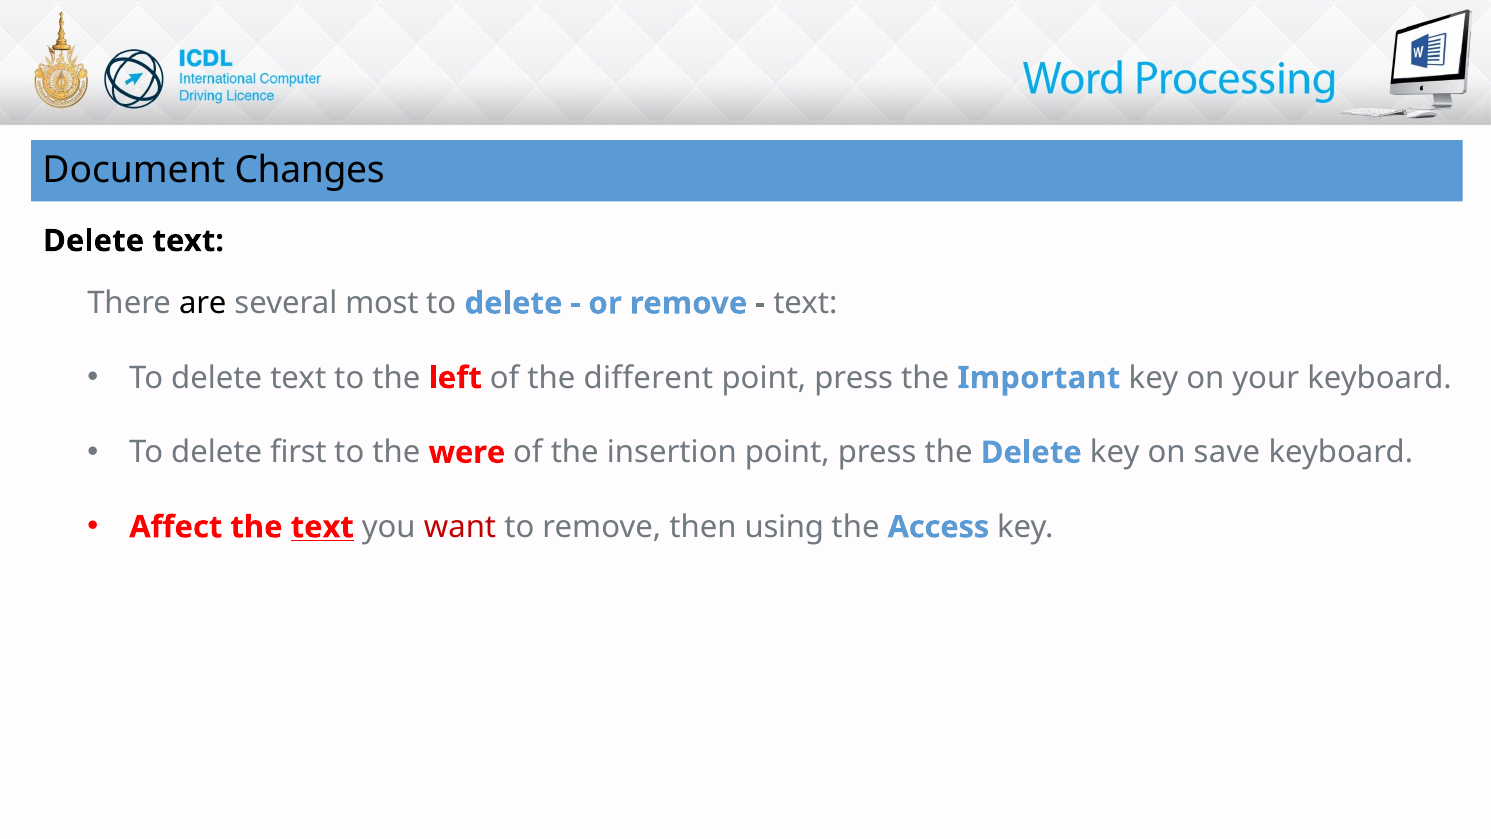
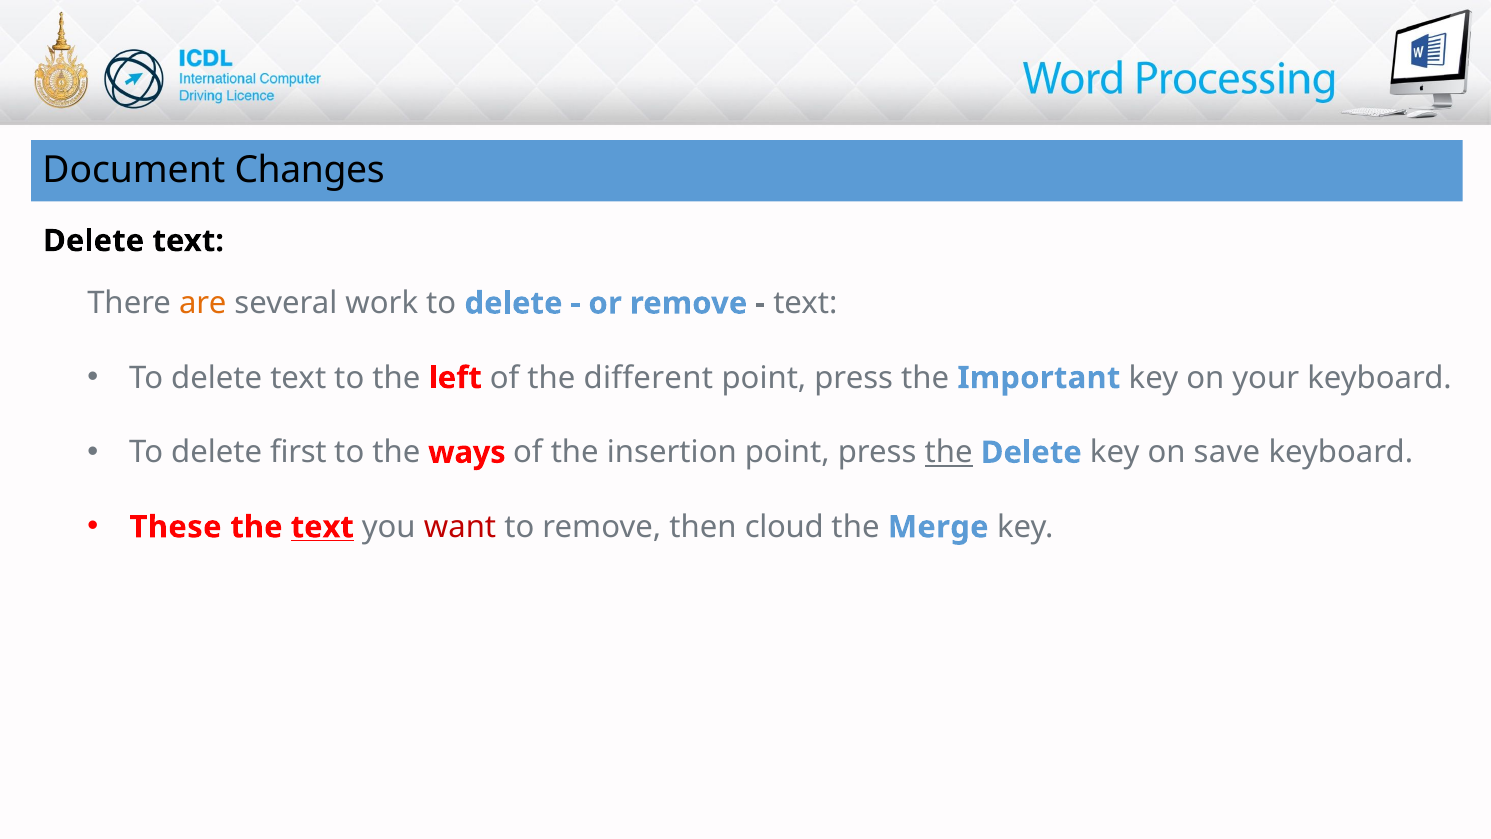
are colour: black -> orange (203, 303)
most: most -> work (382, 303)
were: were -> ways (467, 452)
the underline: none -> present (949, 452)
Affect: Affect -> These (176, 527)
using: using -> cloud (784, 527)
Access: Access -> Merge (938, 527)
